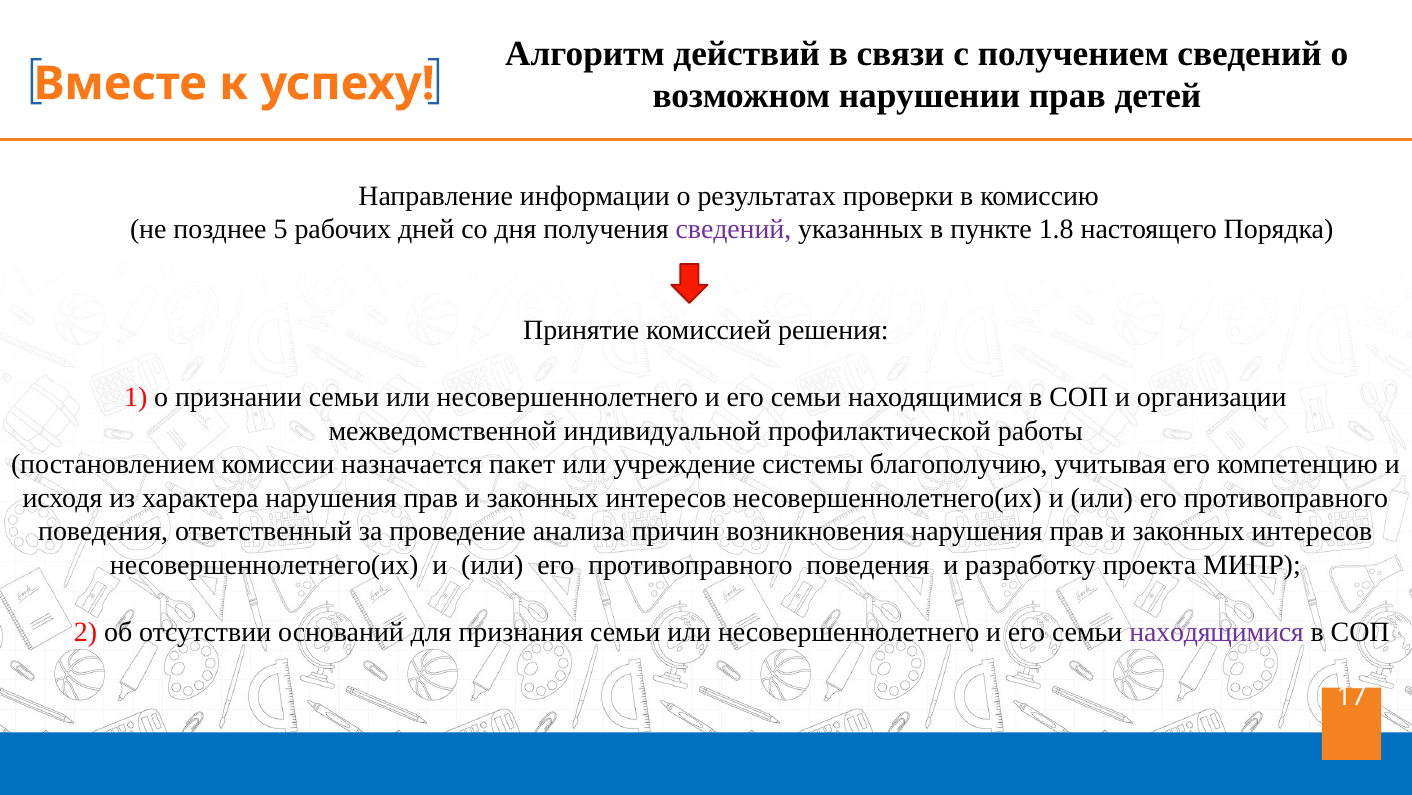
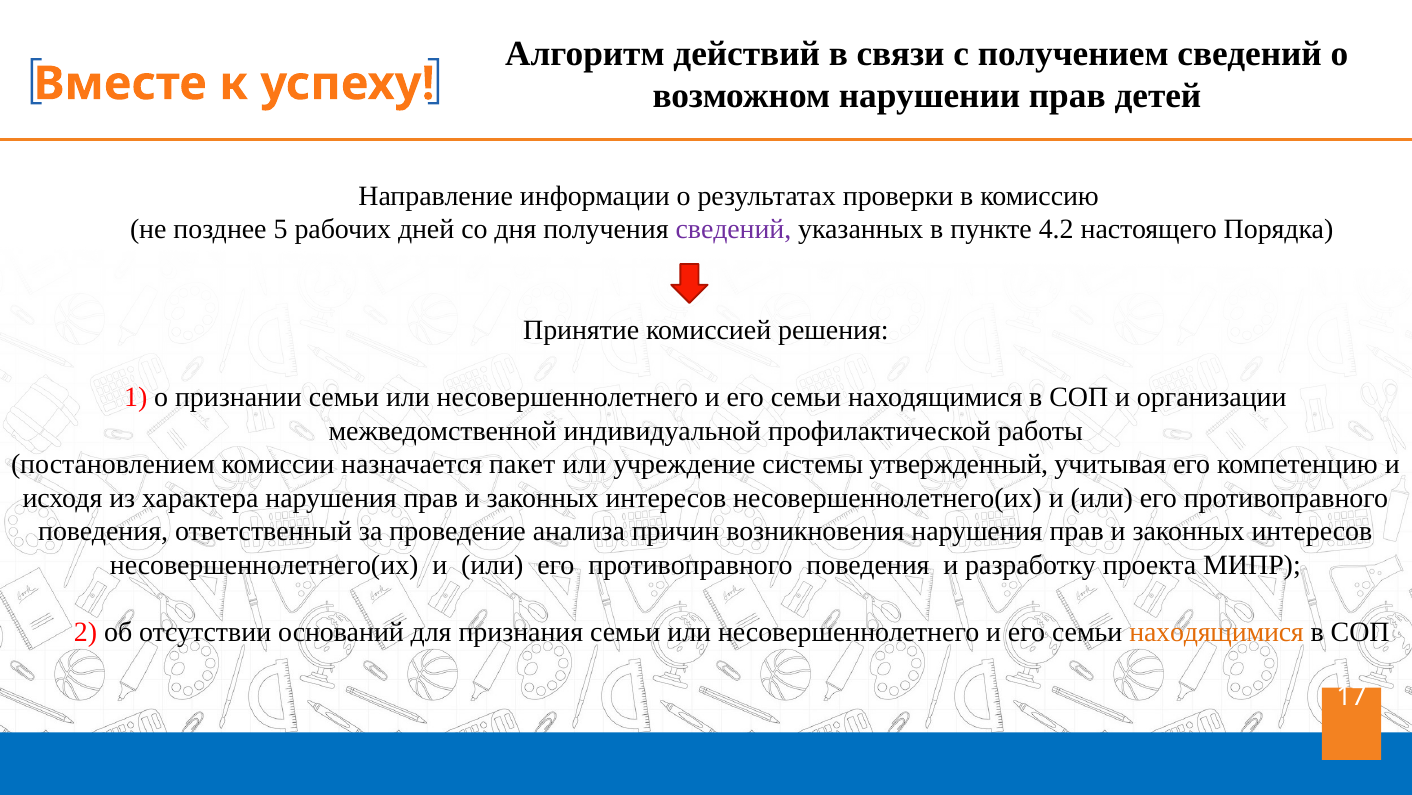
1.8: 1.8 -> 4.2 (1056, 229)
благополучию: благополучию -> утвержденный (959, 464)
находящимися colour: purple -> orange (1217, 632)
